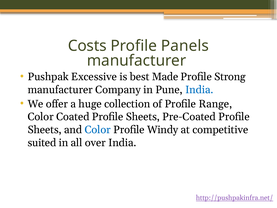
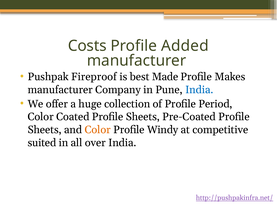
Panels: Panels -> Added (185, 46)
Excessive: Excessive -> Fireproof (94, 77)
Strong: Strong -> Makes (230, 77)
Range: Range -> Period (215, 104)
Color colour: blue -> orange (98, 130)
